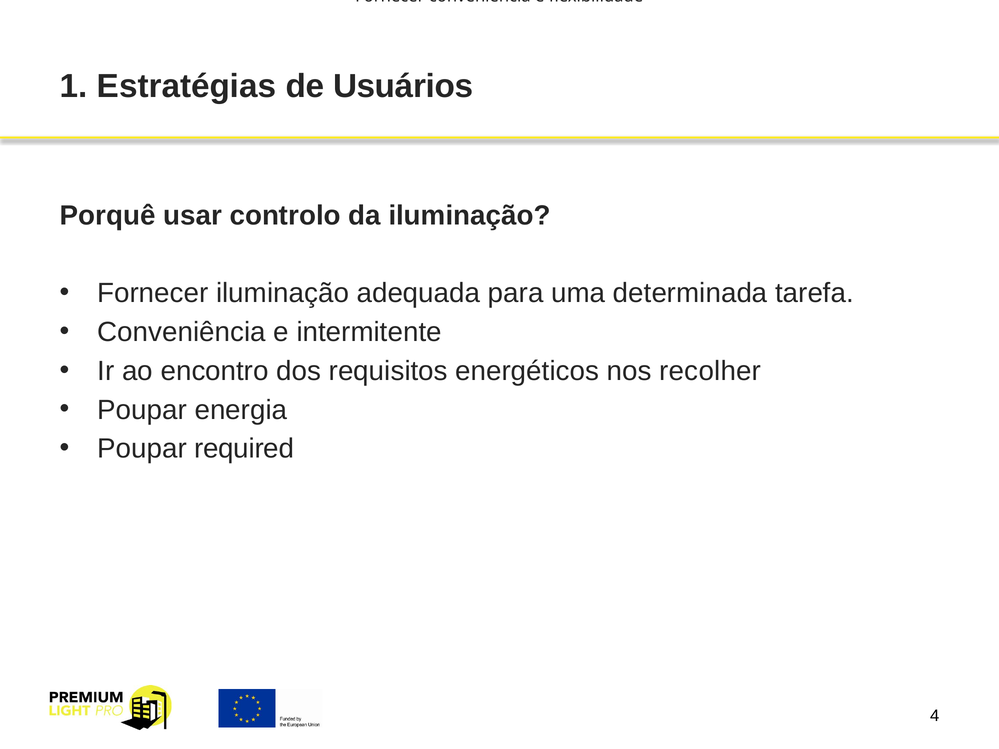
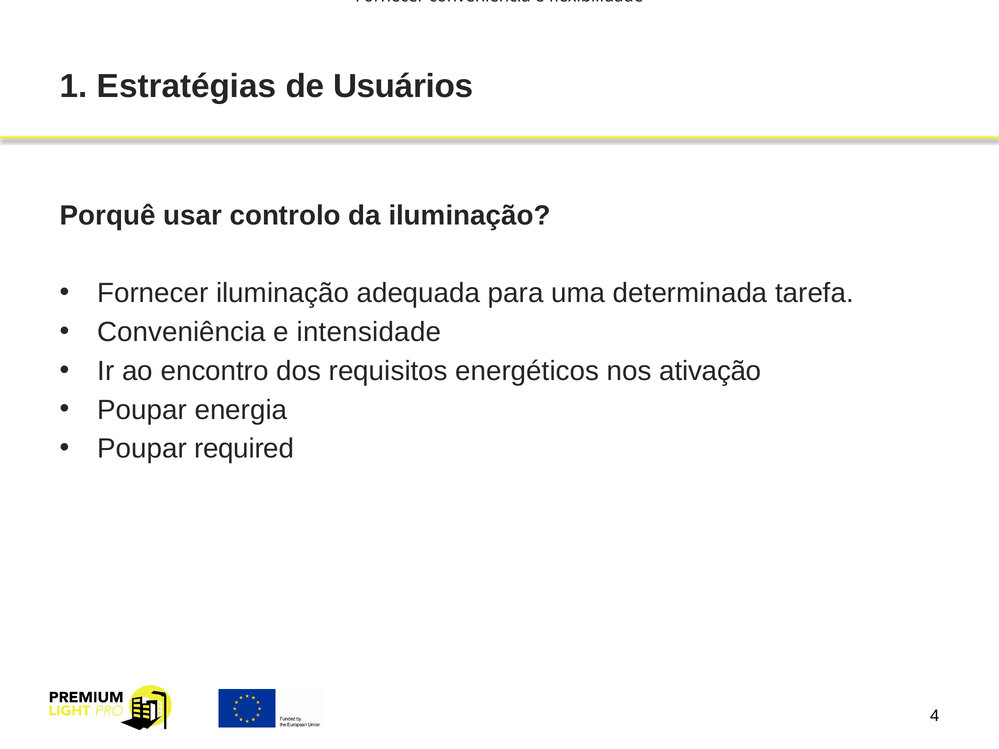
intermitente: intermitente -> intensidade (369, 332)
recolher: recolher -> ativação (710, 371)
